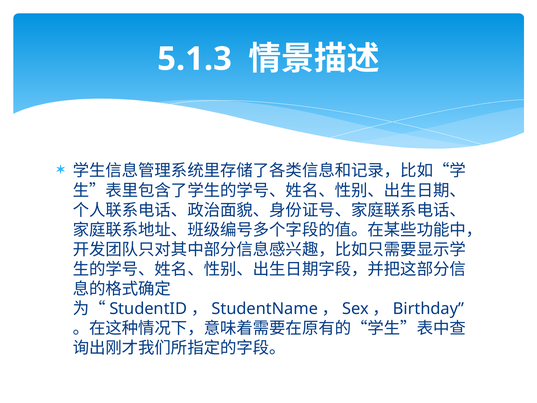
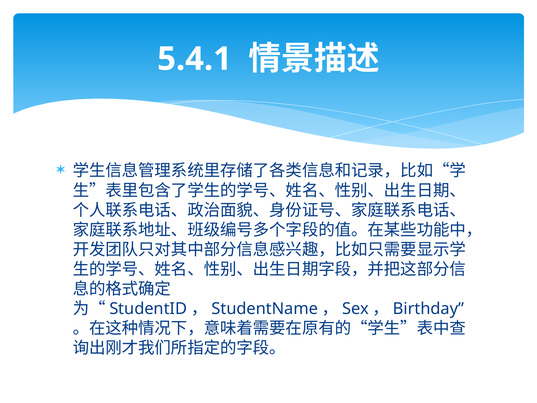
5.1.3: 5.1.3 -> 5.4.1 (195, 59)
